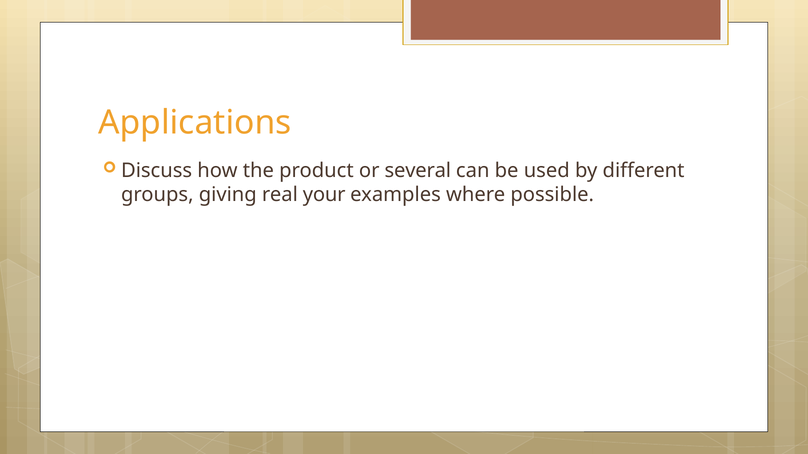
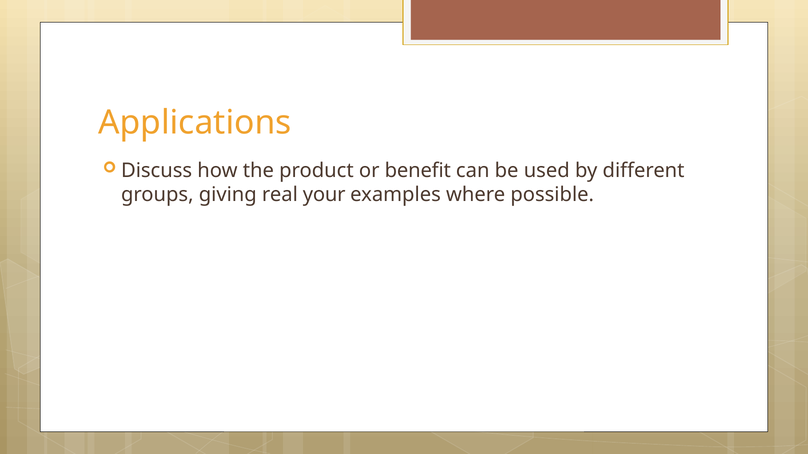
several: several -> benefit (418, 171)
